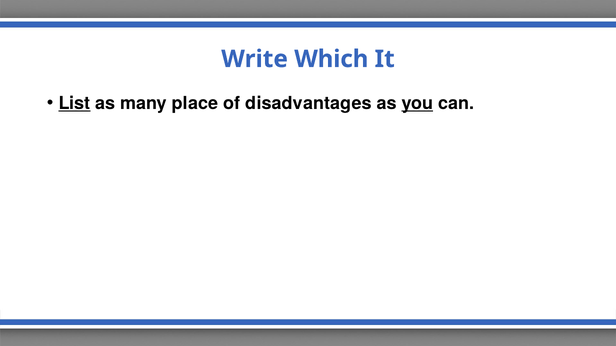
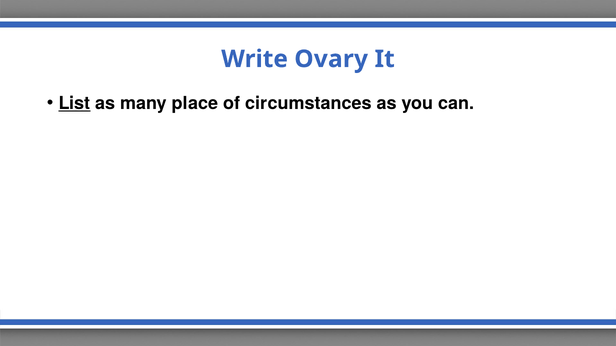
Which: Which -> Ovary (331, 59)
disadvantages: disadvantages -> circumstances (309, 103)
you underline: present -> none (417, 103)
